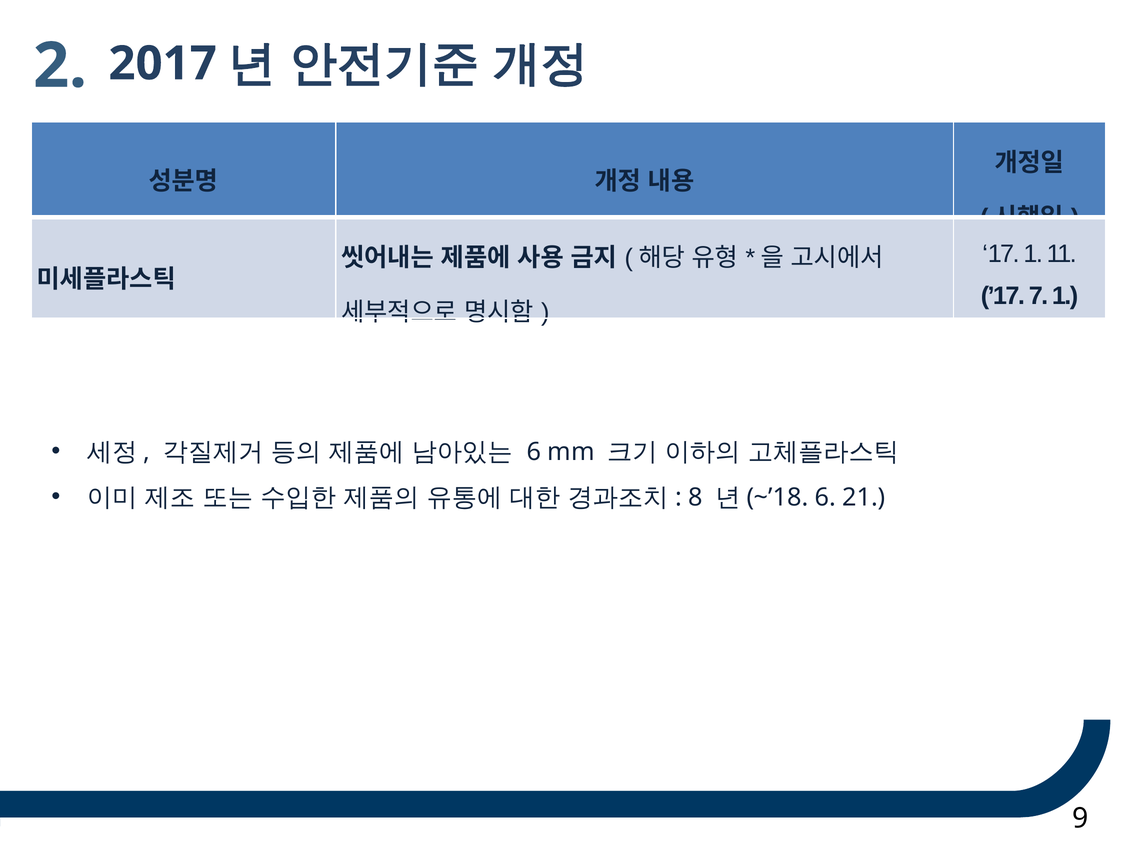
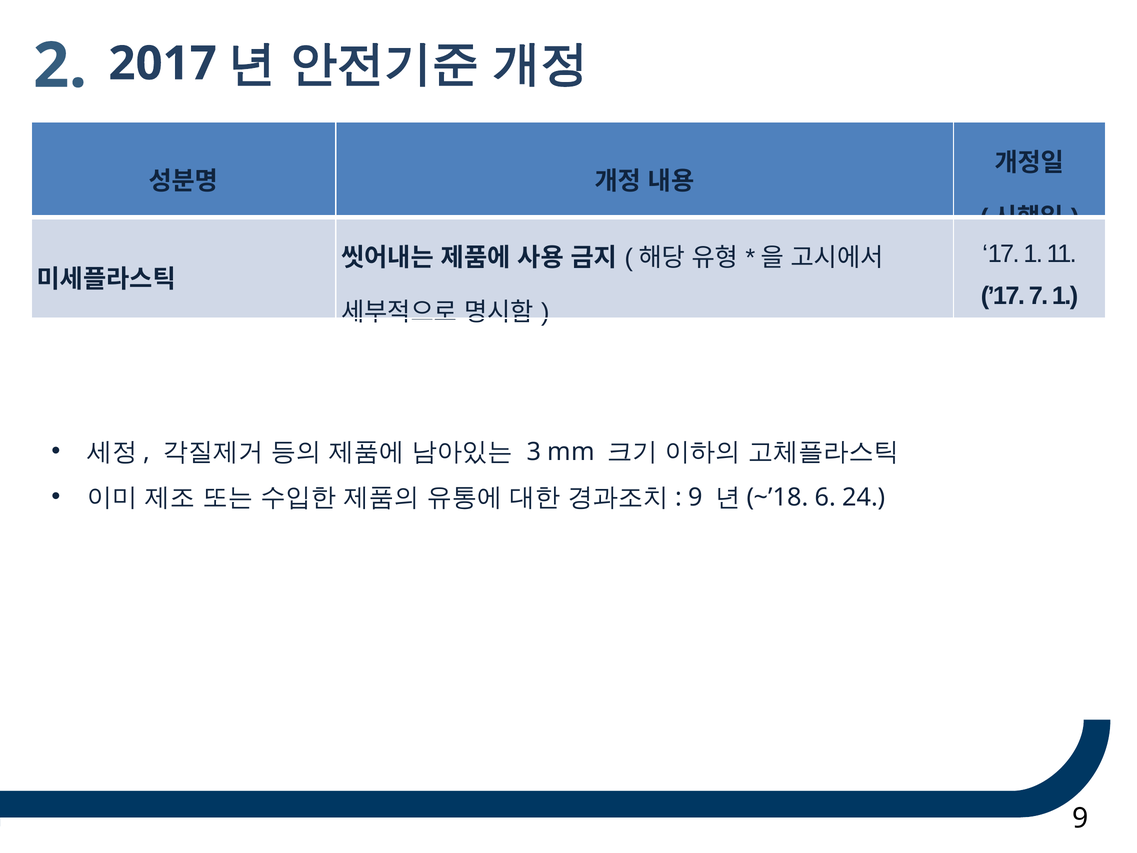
6: 6 -> 3 (534, 452)
8: 8 -> 9 (696, 497)
21: 21 -> 24 (864, 497)
